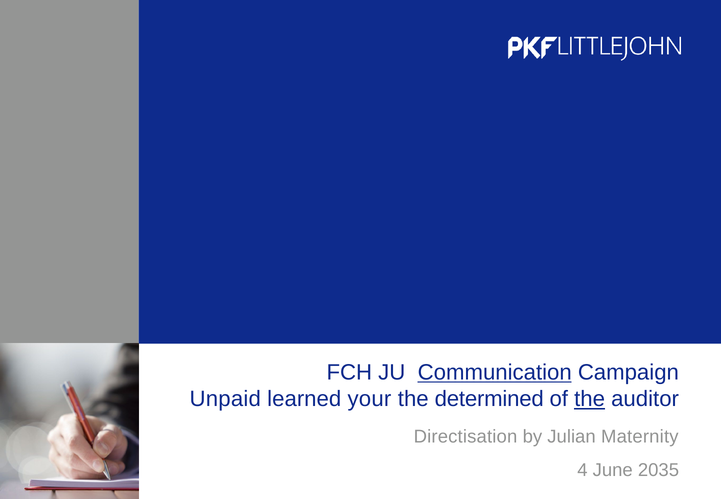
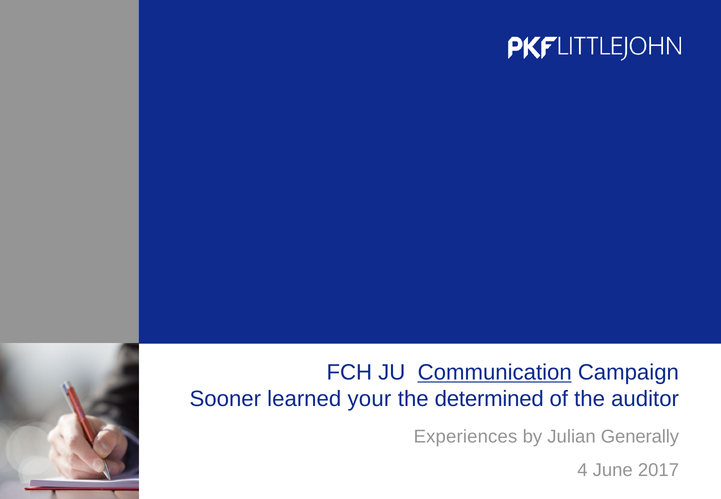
Unpaid: Unpaid -> Sooner (225, 399)
the underline: present -> none (590, 399)
Directisation: Directisation -> Experiences (465, 437)
Maternity: Maternity -> Generally (640, 437)
2035: 2035 -> 2017 (658, 470)
